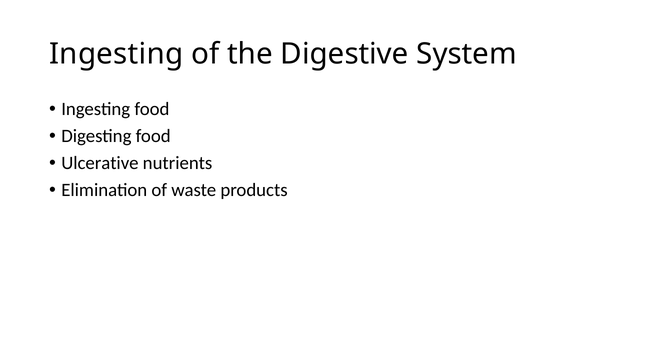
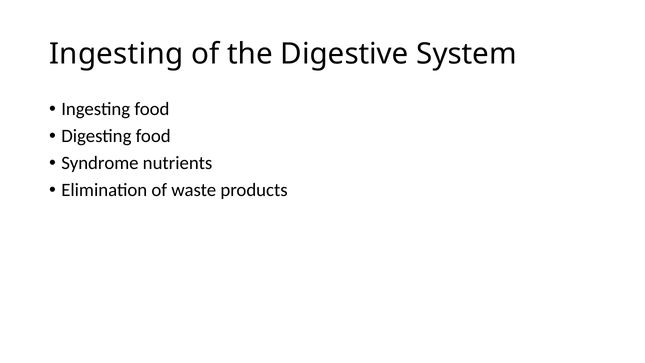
Ulcerative: Ulcerative -> Syndrome (100, 163)
